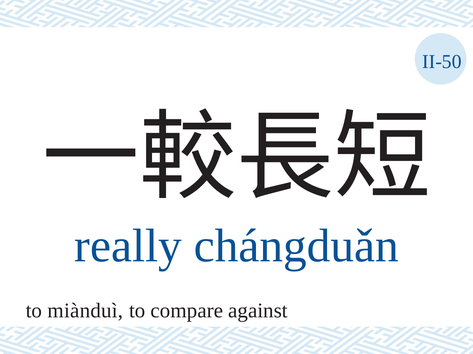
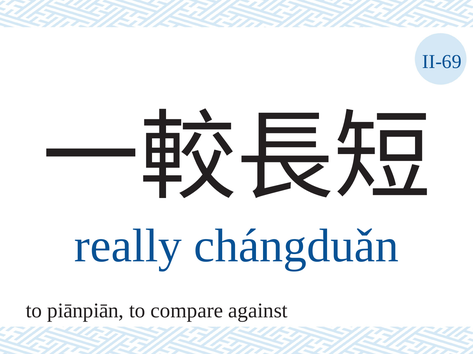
II-50: II-50 -> II-69 (442, 62)
miànduì: miànduì -> piānpiān (86, 311)
